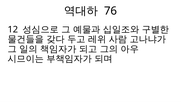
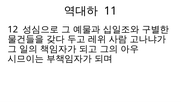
76: 76 -> 11 (111, 11)
